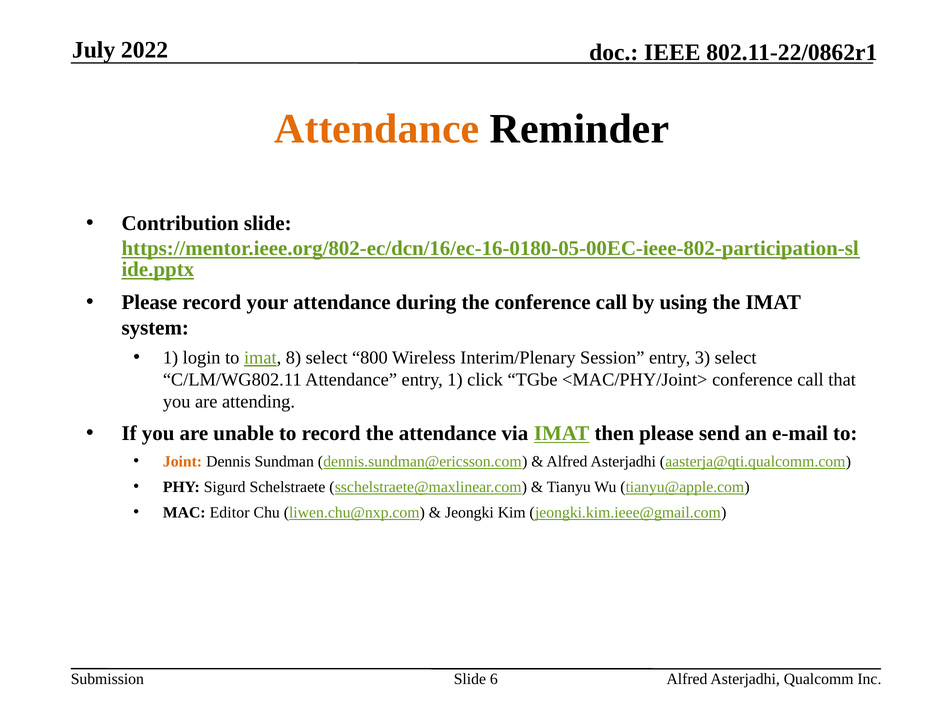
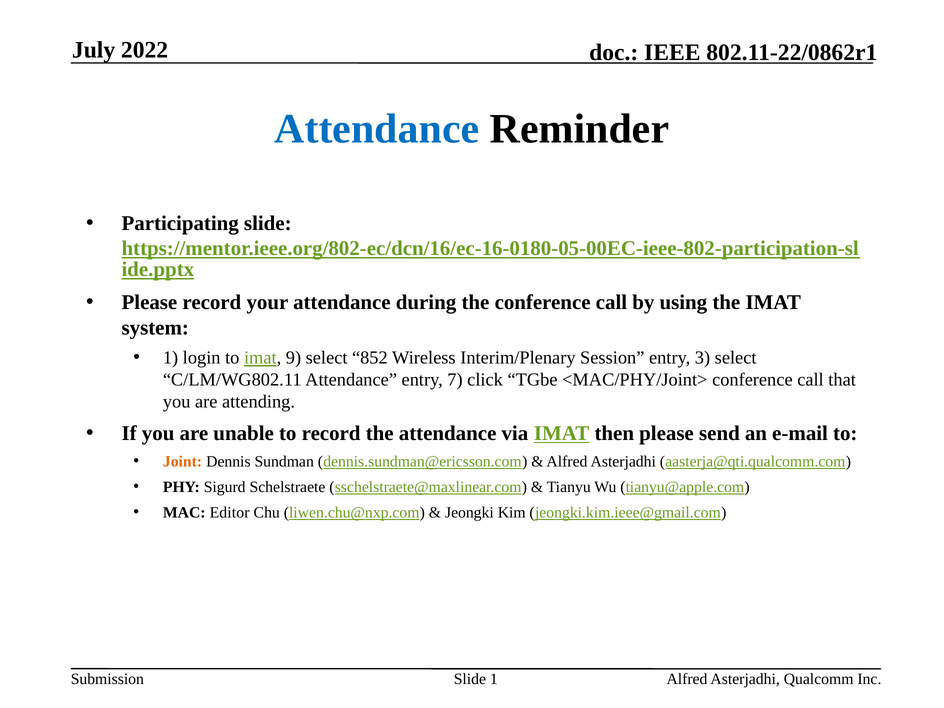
Attendance colour: orange -> blue (377, 129)
Contribution: Contribution -> Participating (180, 223)
8: 8 -> 9 (293, 358)
800: 800 -> 852 (370, 358)
entry 1: 1 -> 7 (455, 380)
Slide 6: 6 -> 1 (494, 679)
